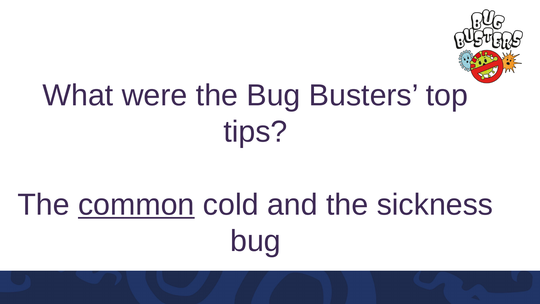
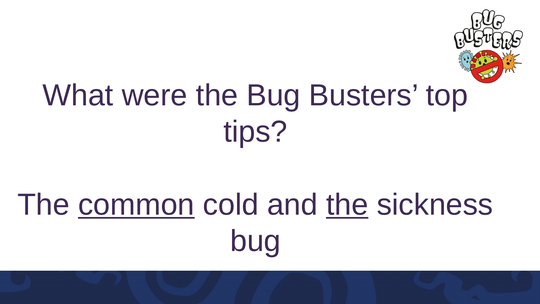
the underline: none -> present (347, 205)
